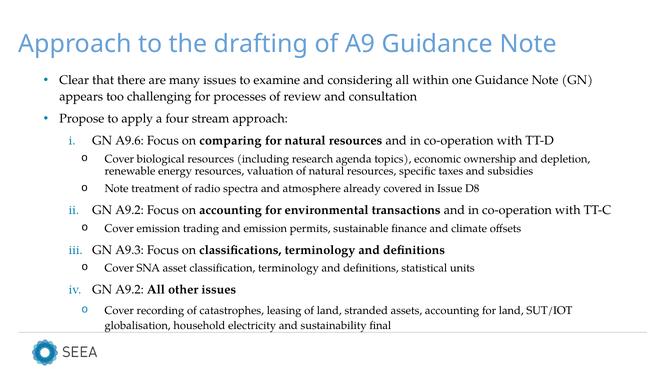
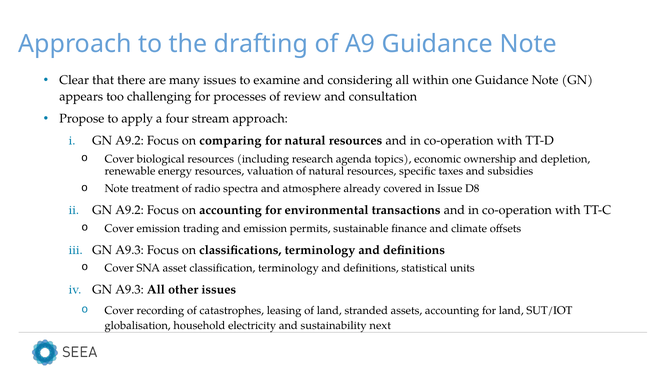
A9.6: A9.6 -> A9.2 (130, 141)
A9.2: A9.2 -> A9.3 (130, 289)
final: final -> next (380, 325)
